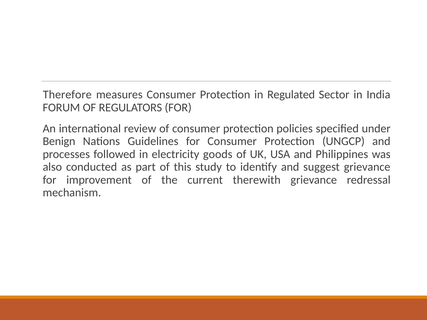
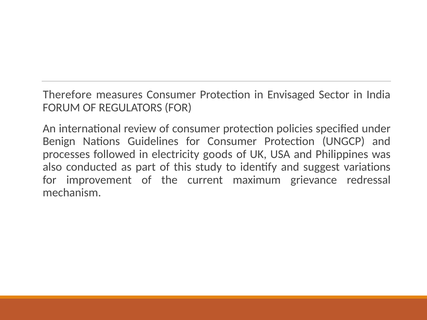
Regulated: Regulated -> Envisaged (291, 95)
suggest grievance: grievance -> variations (367, 167)
therewith: therewith -> maximum (257, 180)
